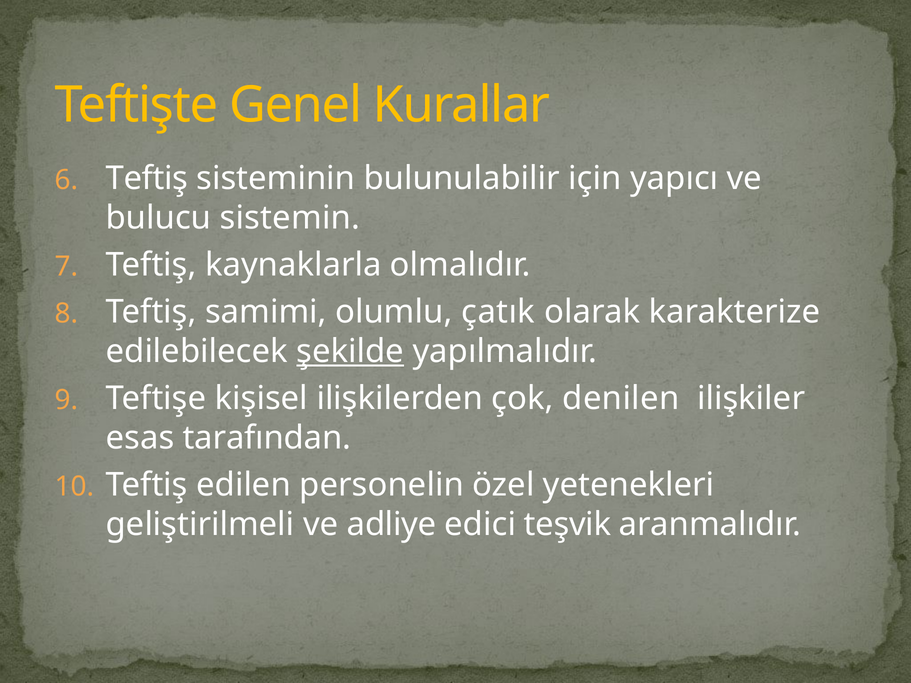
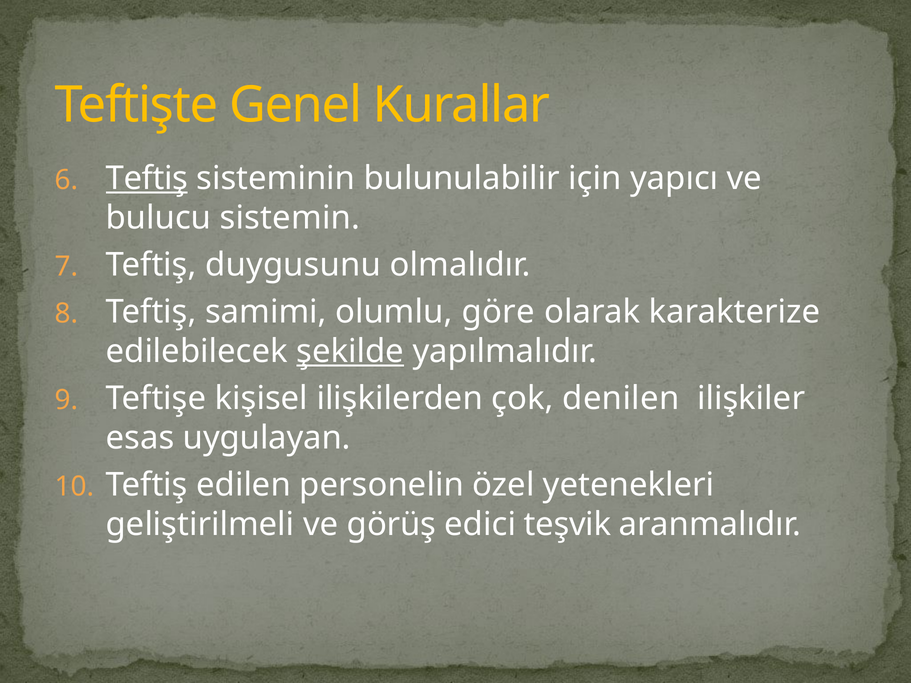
Teftiş underline: none -> present (147, 178)
kaynaklarla: kaynaklarla -> duygusunu (293, 265)
çatık: çatık -> göre (498, 312)
tarafından: tarafından -> uygulayan (267, 438)
adliye: adliye -> görüş (392, 524)
